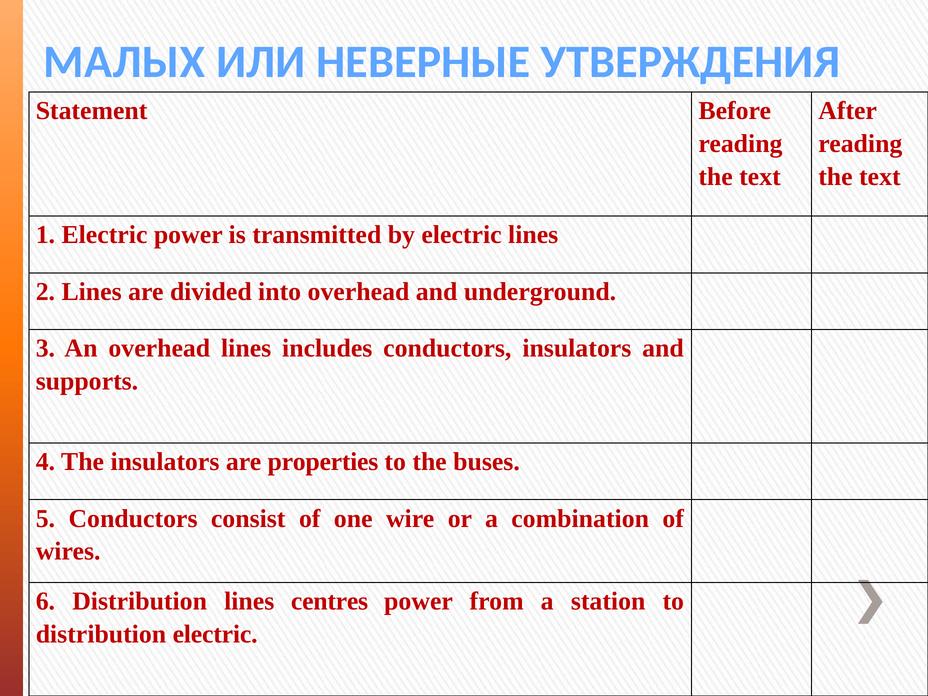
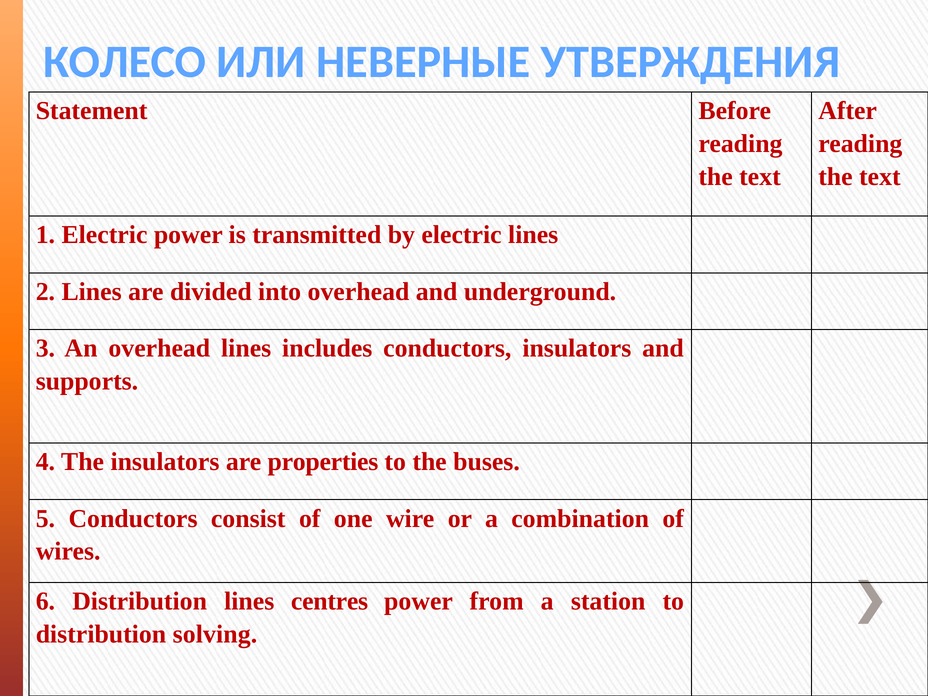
МАЛЫХ: МАЛЫХ -> КОЛЕСО (125, 62)
distribution electric: electric -> solving (215, 634)
